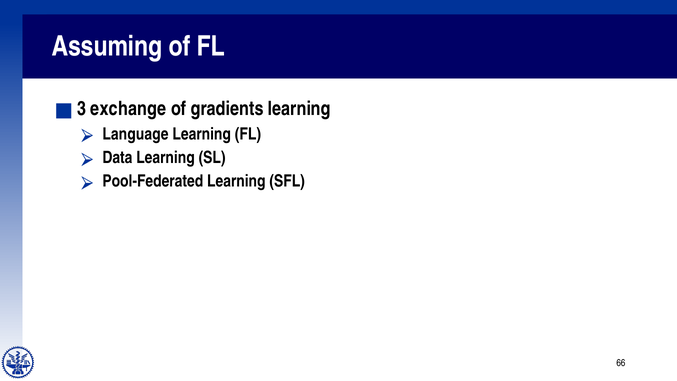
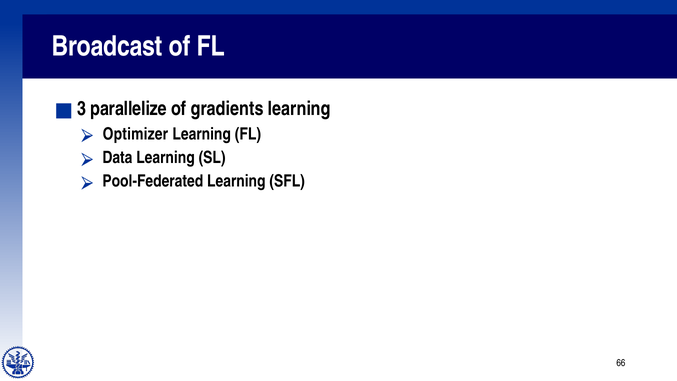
Assuming: Assuming -> Broadcast (107, 46)
exchange: exchange -> parallelize (129, 109)
Language: Language -> Optimizer (135, 134)
